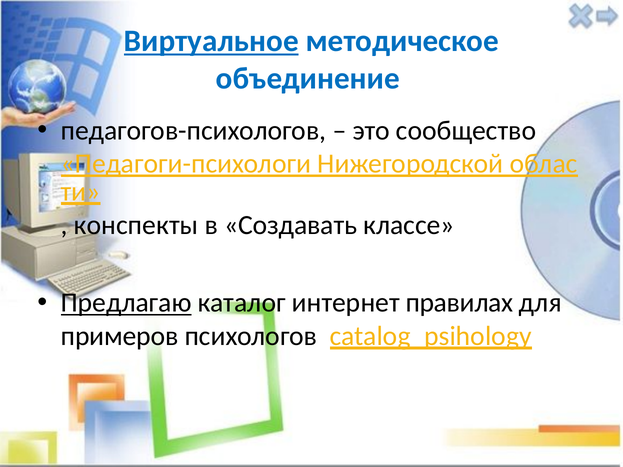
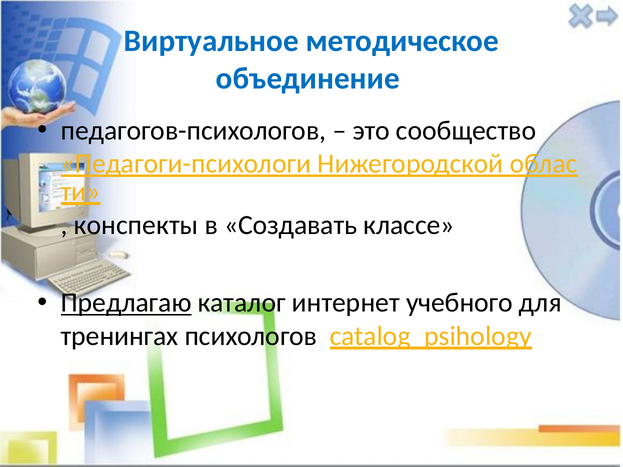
Виртуальное underline: present -> none (211, 41)
правилах: правилах -> учебного (459, 303)
примеров: примеров -> тренингах (120, 336)
